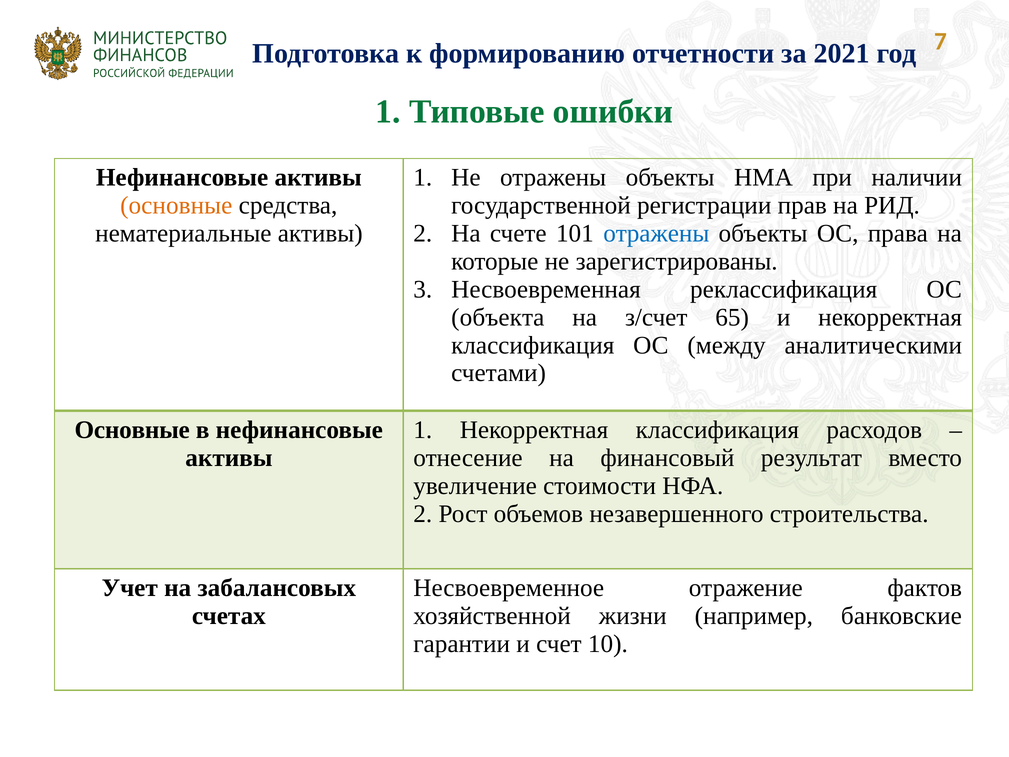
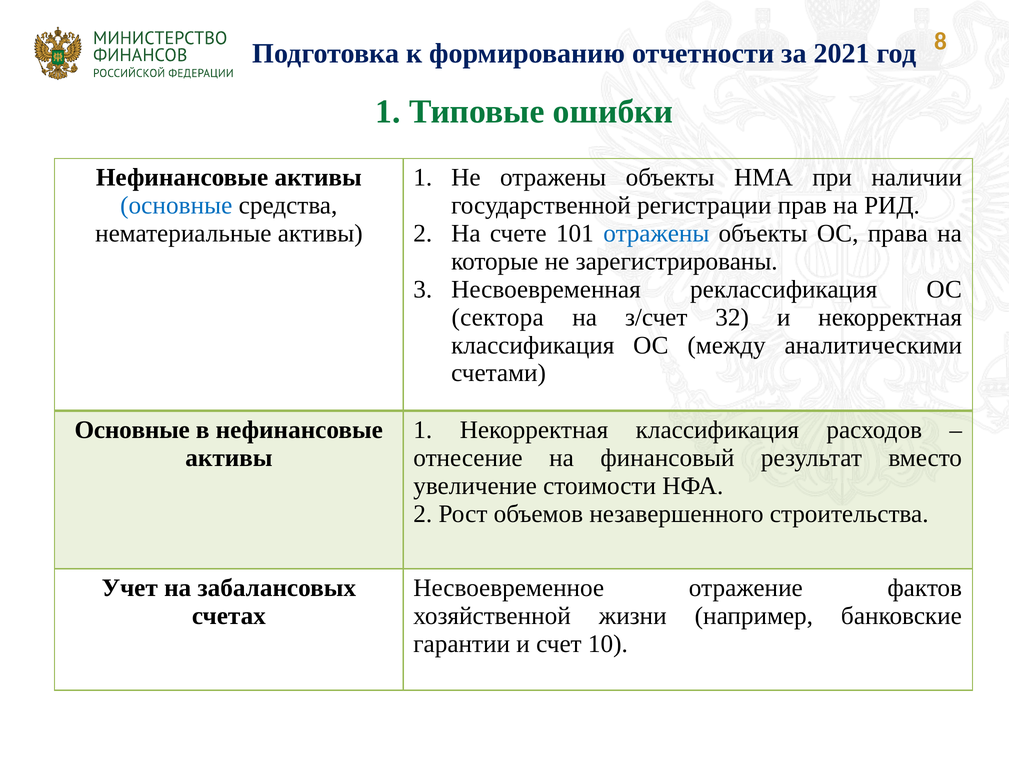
7: 7 -> 8 (941, 42)
основные colour: orange -> blue (176, 205)
объекта: объекта -> сектора (498, 317)
65: 65 -> 32 (732, 317)
